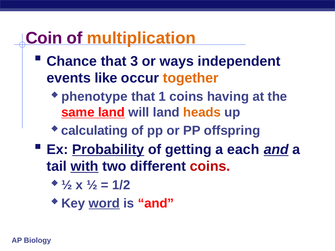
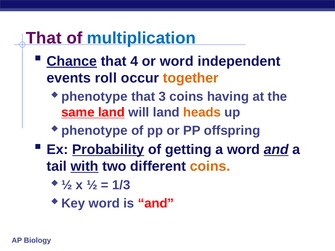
Coin: Coin -> That (44, 38)
multiplication colour: orange -> blue (141, 38)
Chance underline: none -> present (72, 61)
3: 3 -> 4 (134, 61)
or ways: ways -> word (177, 61)
like: like -> roll (106, 78)
1: 1 -> 3 (162, 97)
calculating: calculating -> phenotype (94, 131)
a each: each -> word (243, 150)
coins colour: red -> orange (210, 166)
1/2: 1/2 -> 1/3 (121, 185)
word underline: present -> none (104, 203)
